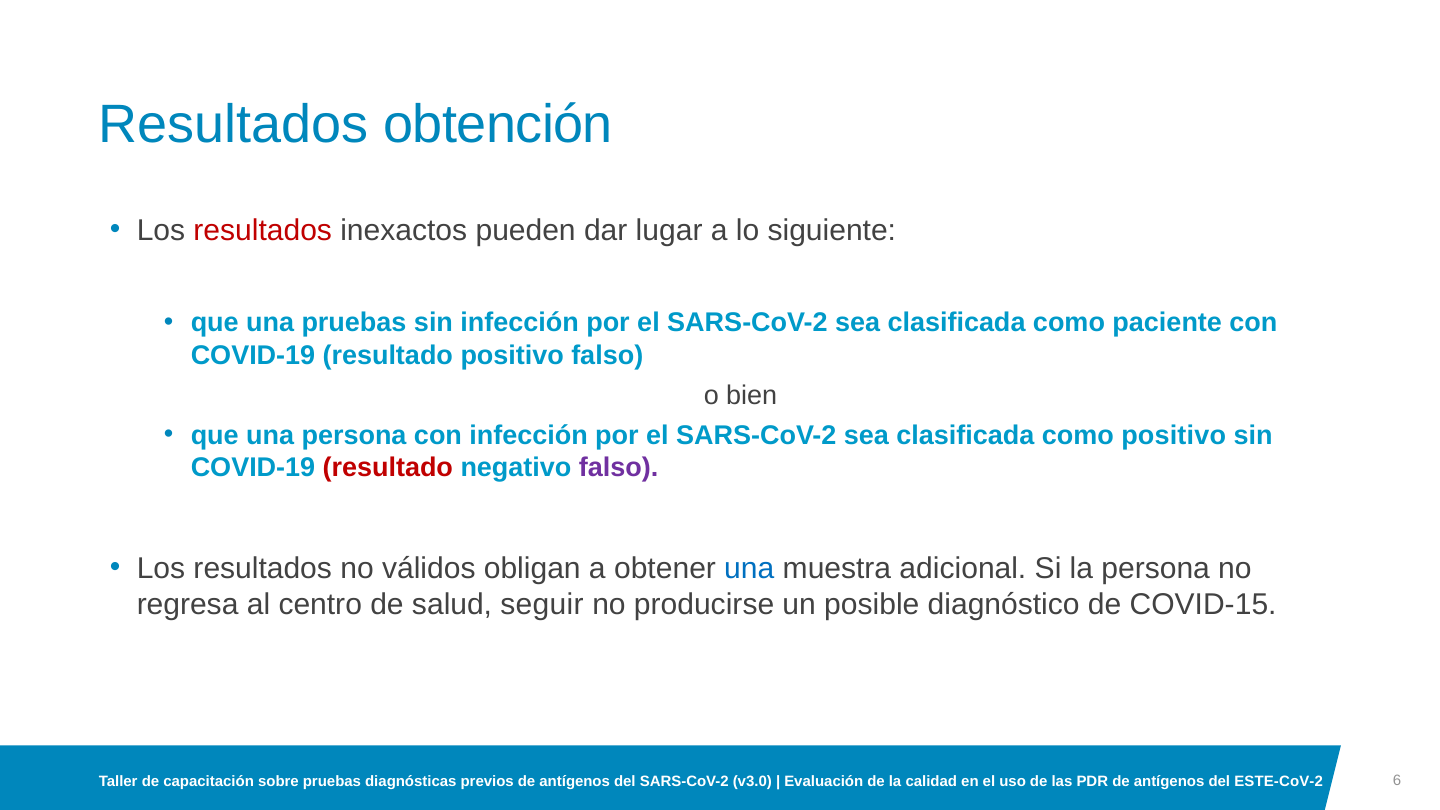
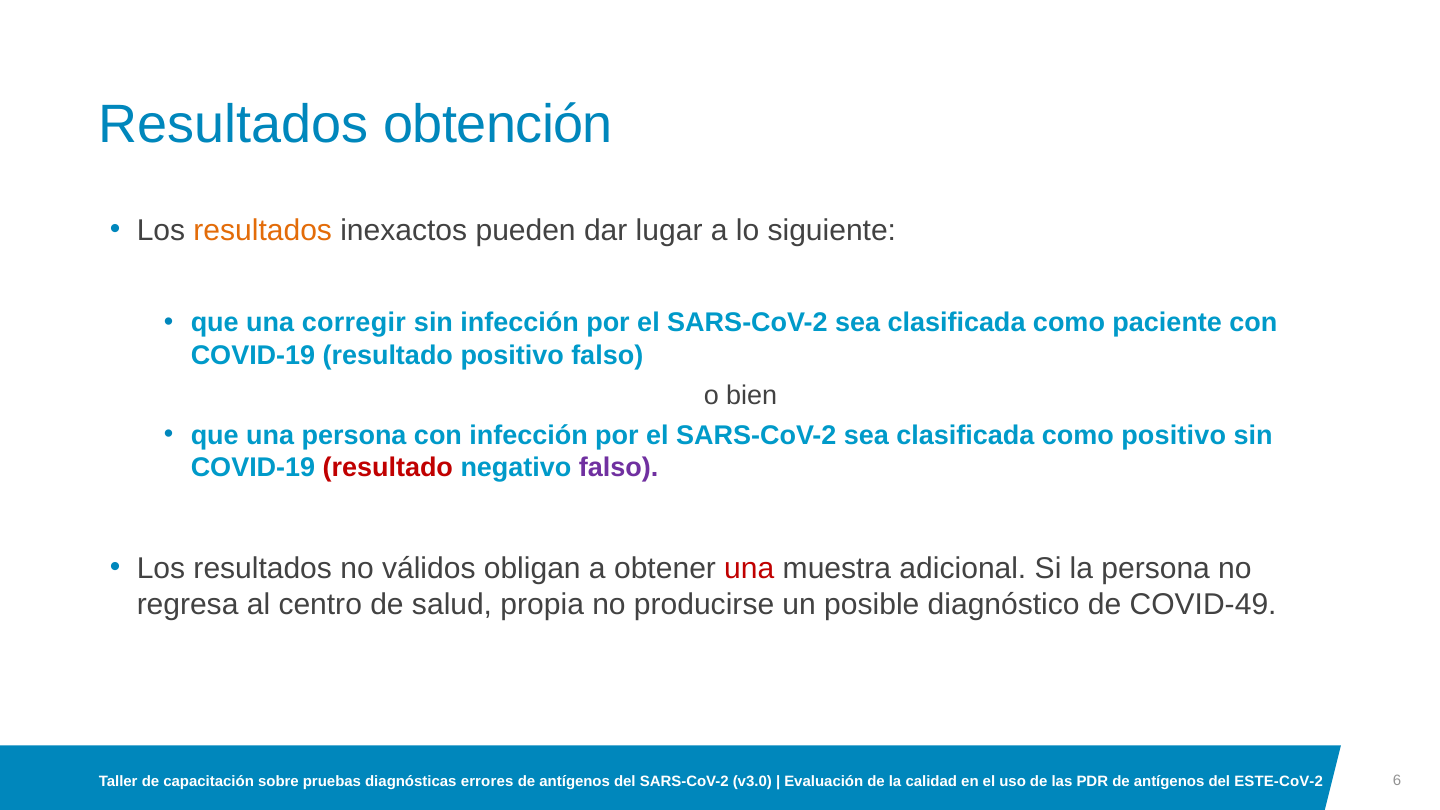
resultados colour: red -> orange (263, 231)
una pruebas: pruebas -> corregir (354, 323)
una colour: blue -> red (749, 568)
seguir: seguir -> propia (542, 604)
COVID-15: COVID-15 -> COVID-49 (1203, 604)
previos: previos -> errores (487, 781)
